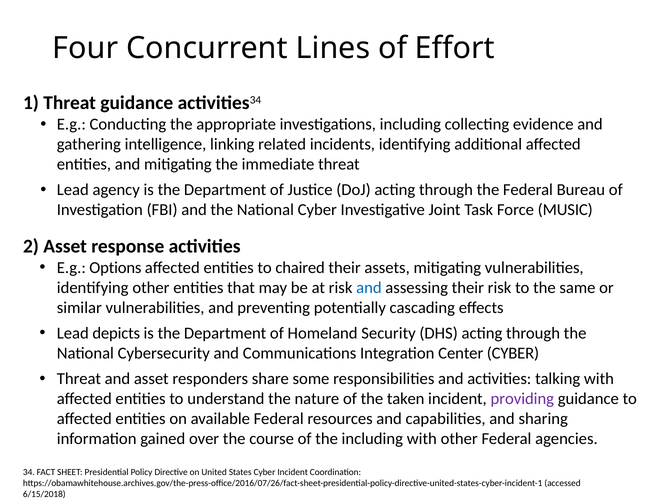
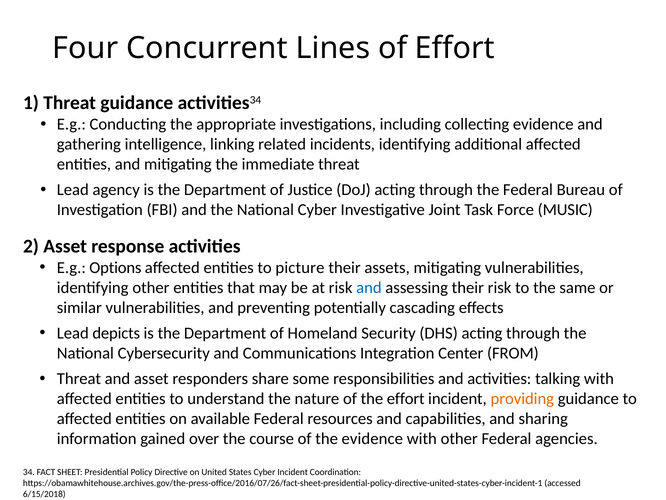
chaired: chaired -> picture (300, 268)
Center CYBER: CYBER -> FROM (513, 353)
the taken: taken -> effort (406, 399)
providing colour: purple -> orange (522, 399)
the including: including -> evidence (372, 438)
